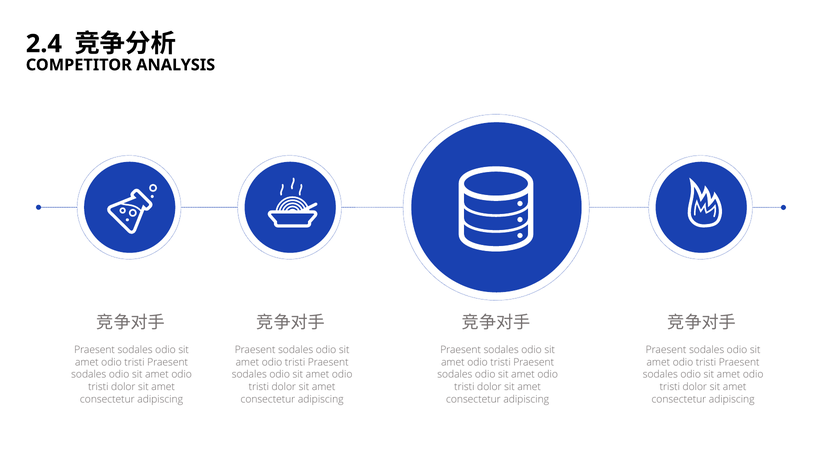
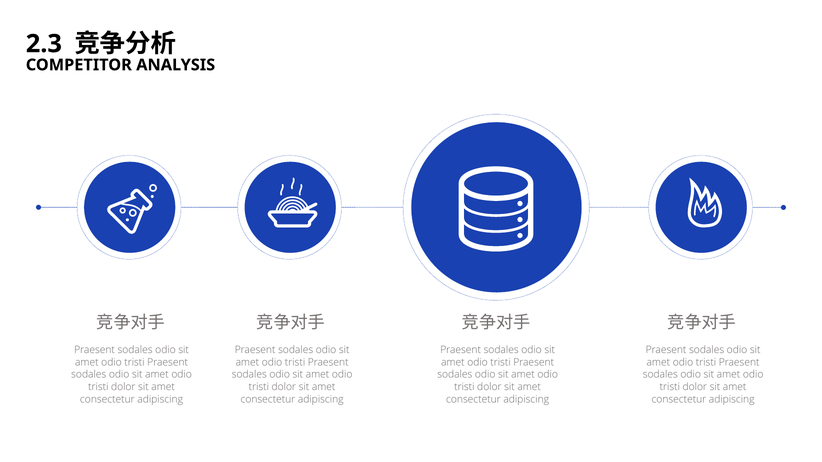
2.4: 2.4 -> 2.3 (44, 44)
